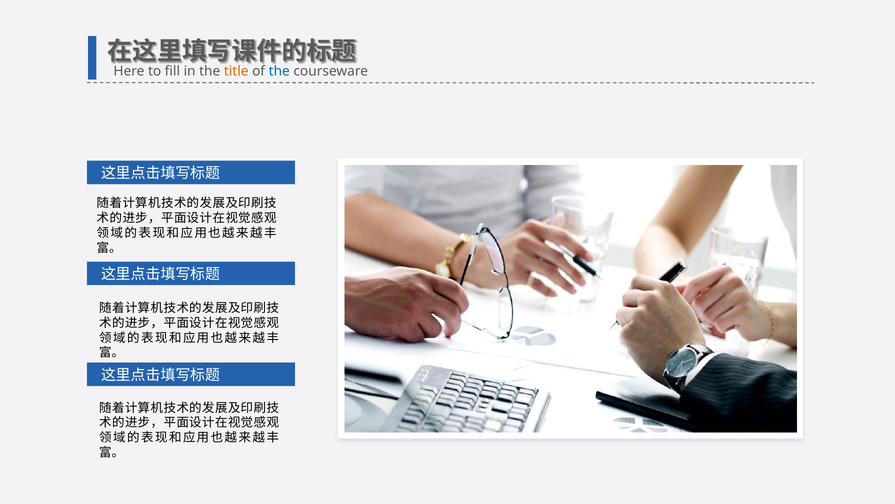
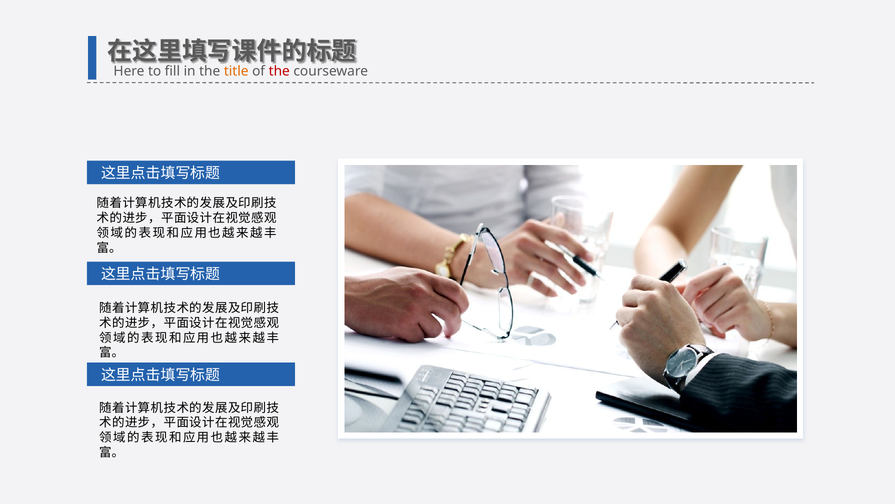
the colour: blue -> red (279, 71)
